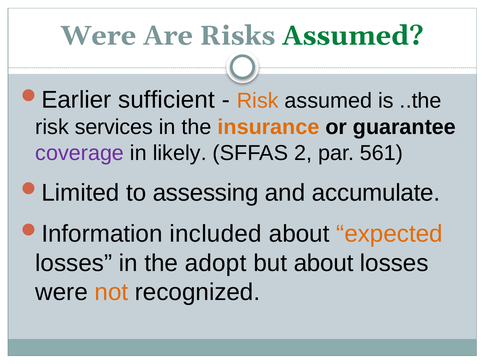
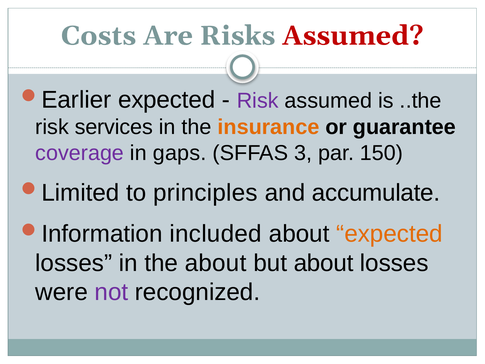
Were: Were -> Costs (99, 36)
Assumed colour: green -> red (353, 36)
sufficient: sufficient -> expected (167, 100)
Risk colour: orange -> purple (258, 101)
likely: likely -> gaps (180, 153)
2: 2 -> 3 (303, 153)
561: 561 -> 150 (382, 153)
assessing: assessing -> principles (205, 193)
the adopt: adopt -> about (216, 263)
not colour: orange -> purple (111, 292)
